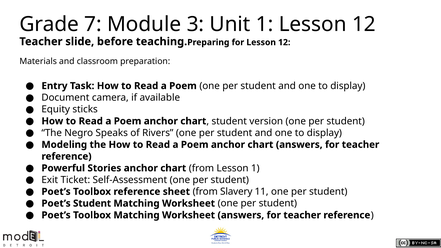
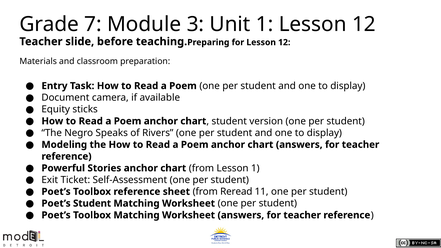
Slavery: Slavery -> Reread (236, 192)
